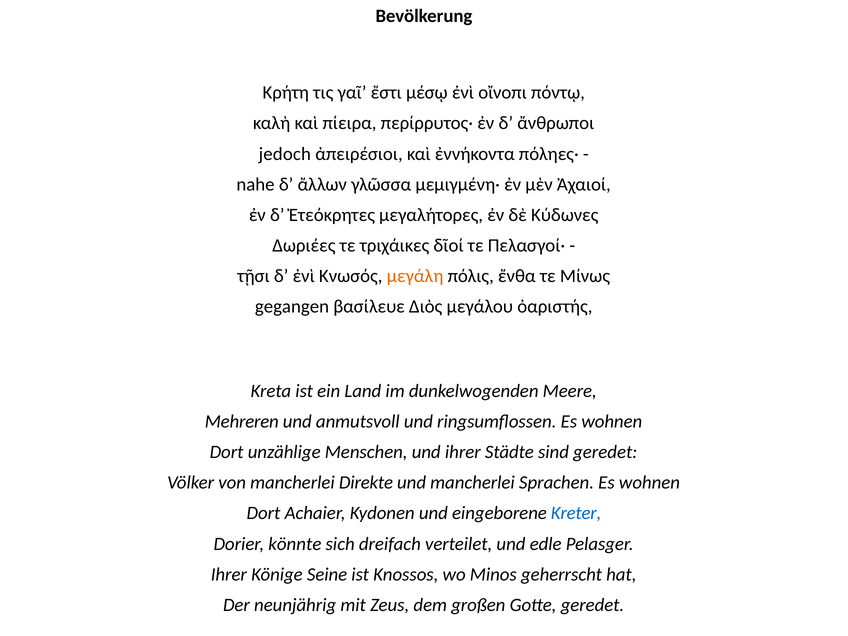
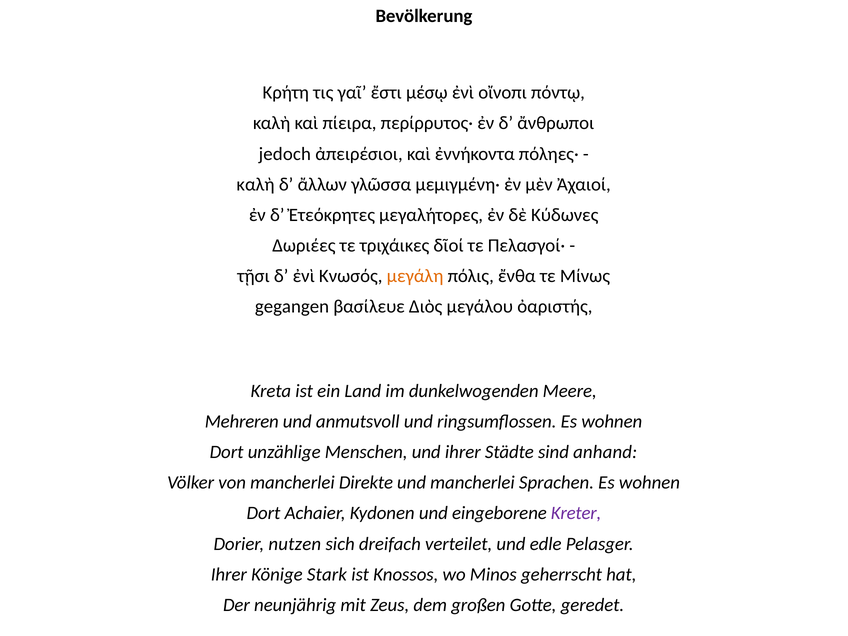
nahe: nahe -> καλὴ (256, 184)
sind geredet: geredet -> anhand (605, 452)
Kreter colour: blue -> purple (576, 513)
könnte: könnte -> nutzen (295, 544)
Seine: Seine -> Stark (327, 574)
